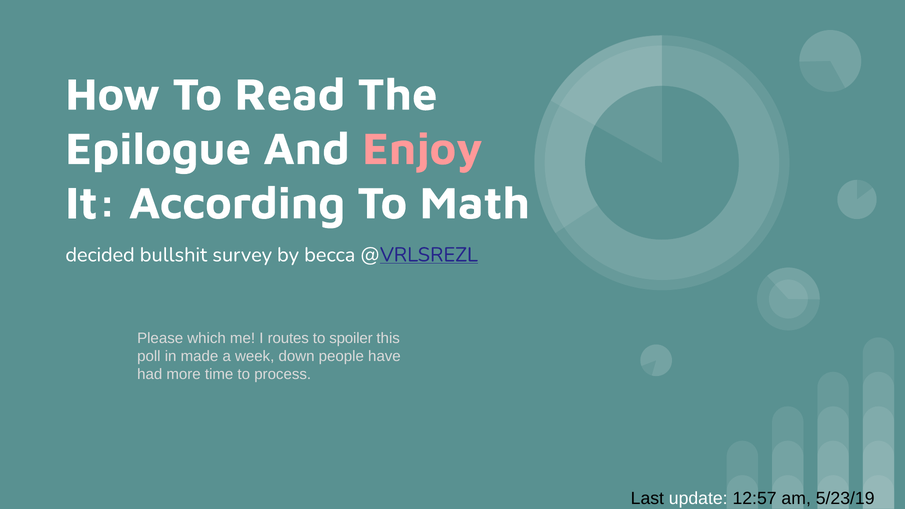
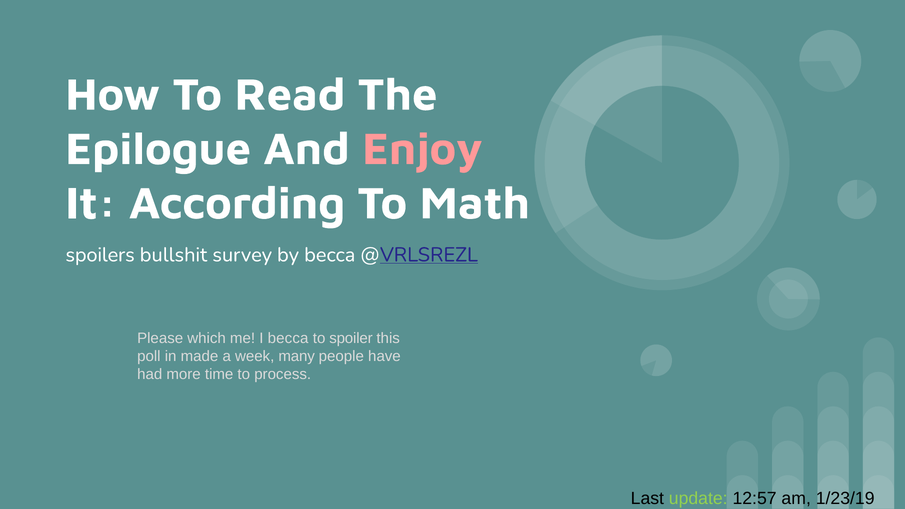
decided: decided -> spoilers (100, 255)
I routes: routes -> becca (288, 338)
down: down -> many (297, 356)
update colour: white -> light green (698, 498)
5/23/19: 5/23/19 -> 1/23/19 (845, 498)
